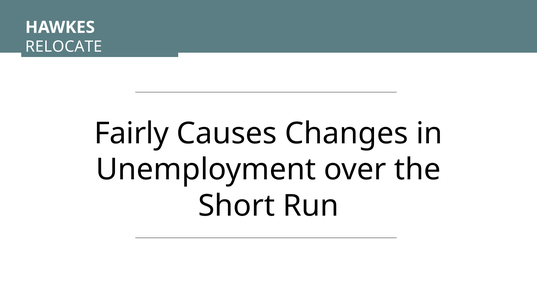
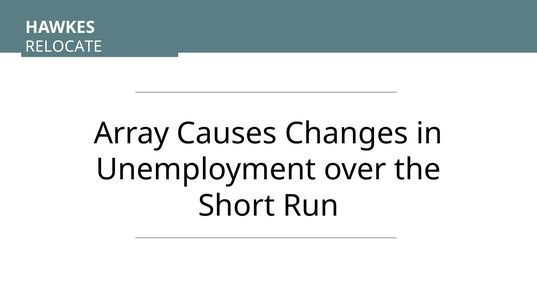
Fairly: Fairly -> Array (132, 133)
